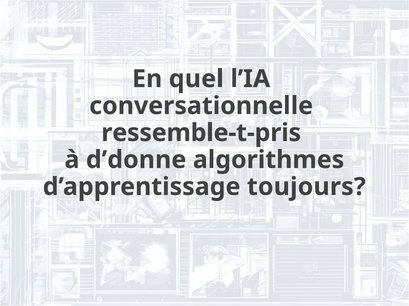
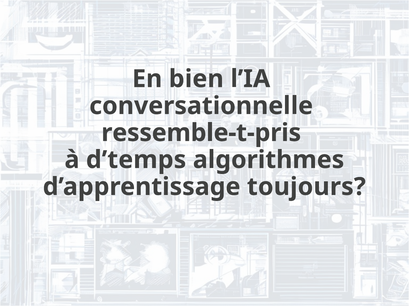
quel: quel -> bien (196, 79)
d’donne: d’donne -> d’temps (136, 160)
